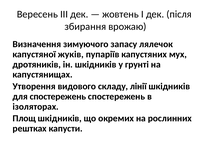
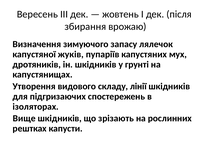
для спостережень: спостережень -> підгризаючих (58, 97)
Площ: Площ -> Вище (24, 119)
окремих: окремих -> зрізають (116, 119)
